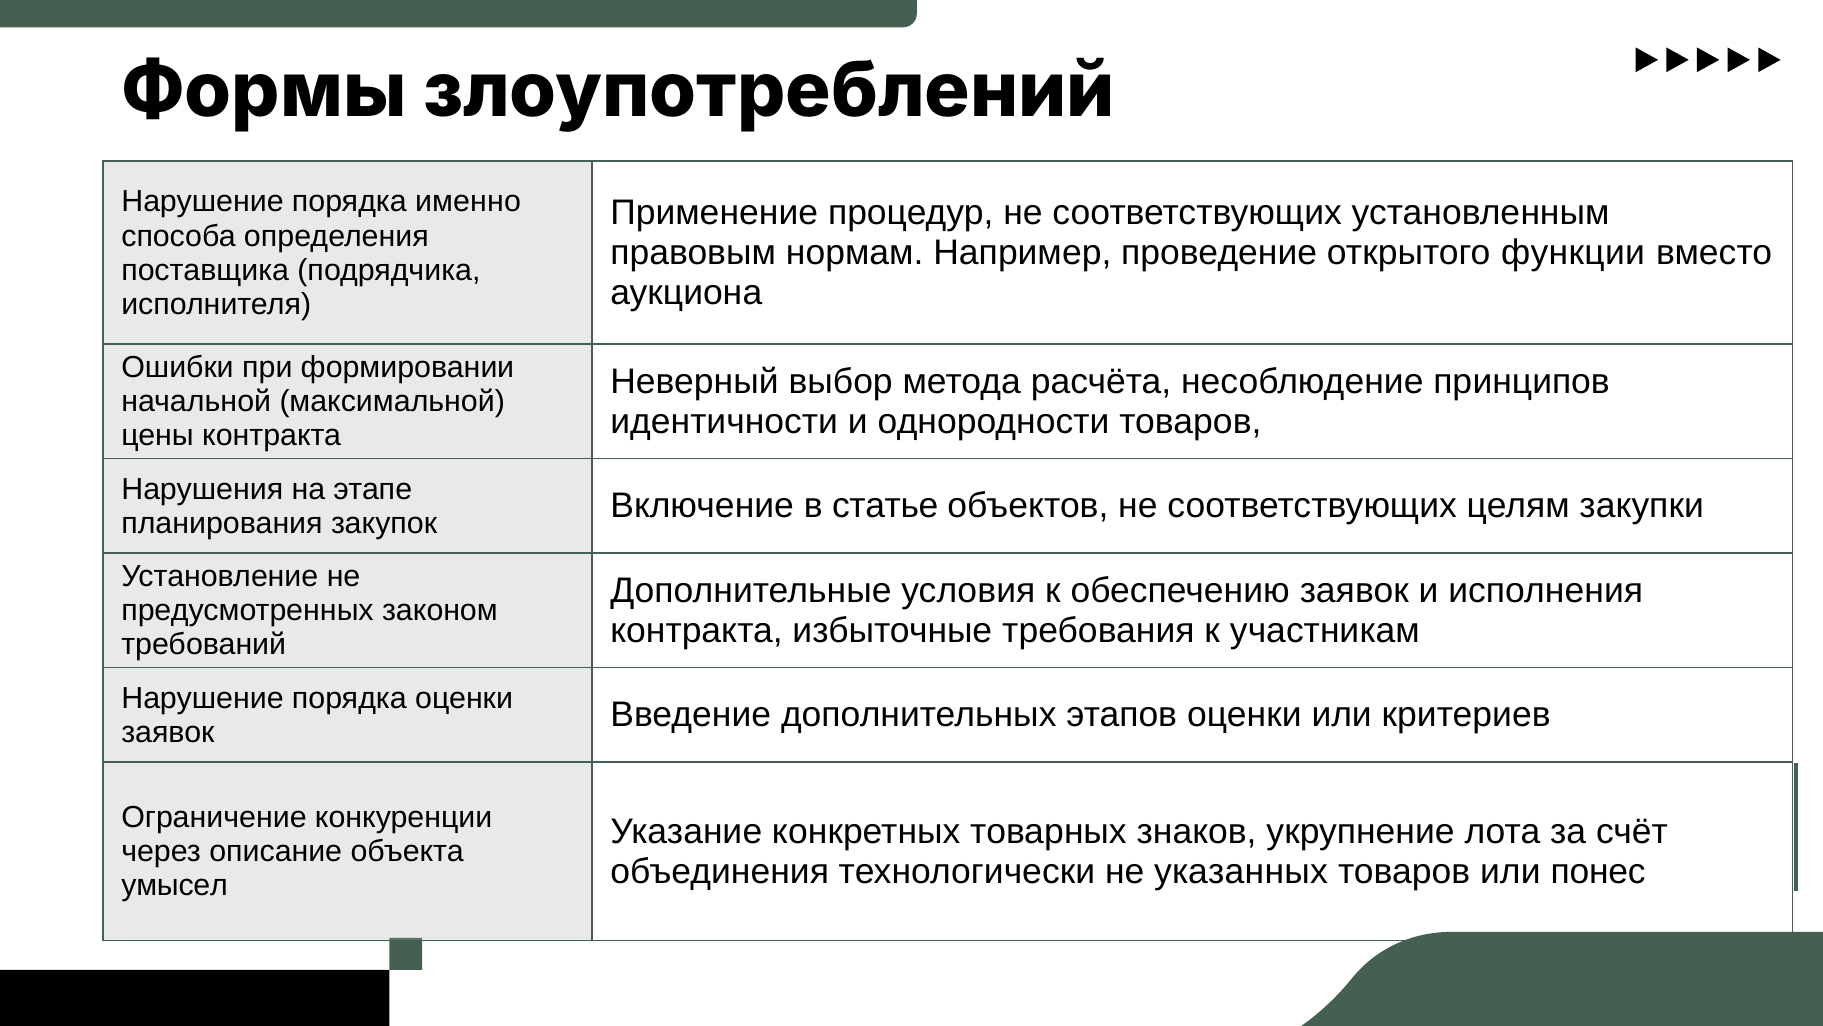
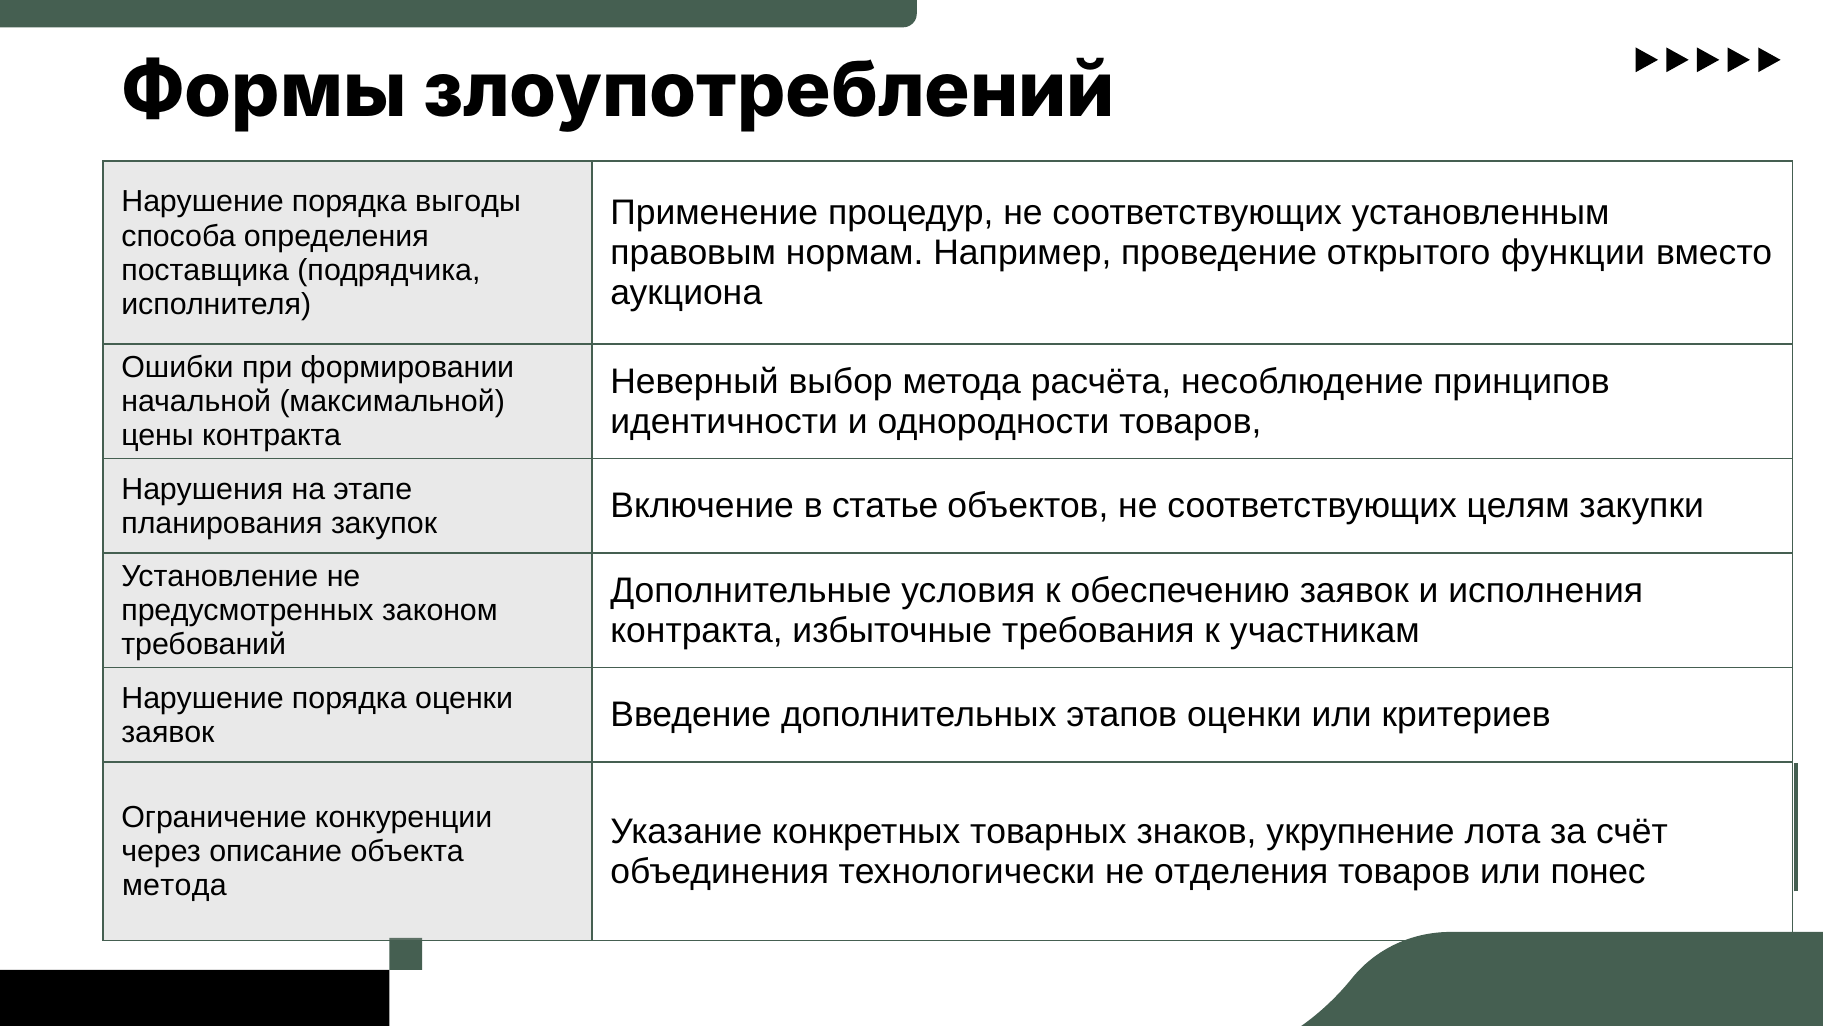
именно: именно -> выгоды (468, 202)
указанных: указанных -> отделения (1241, 871)
умысел: умысел -> метода (174, 885)
